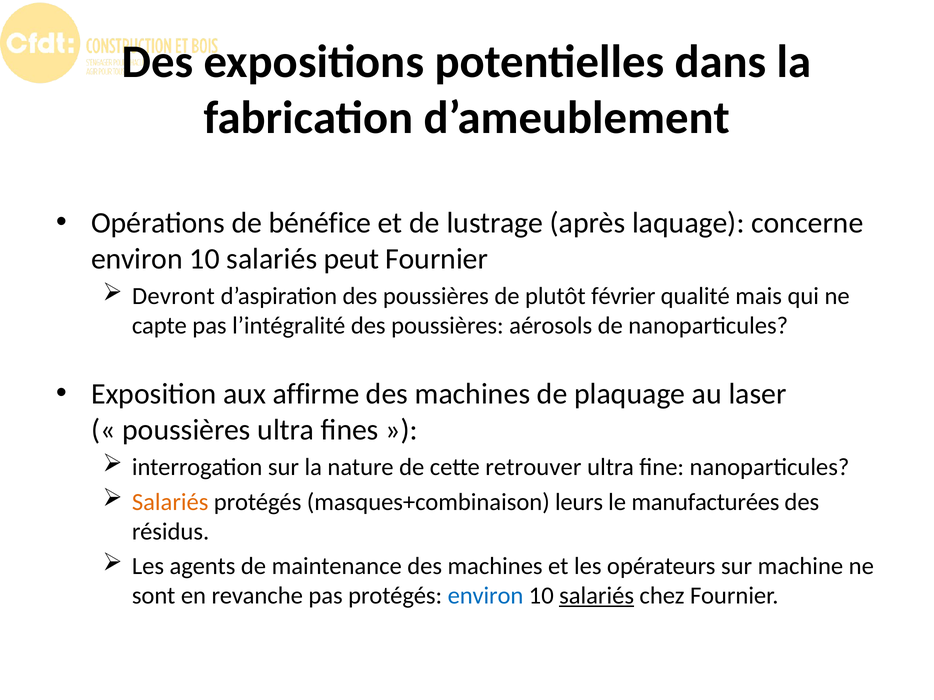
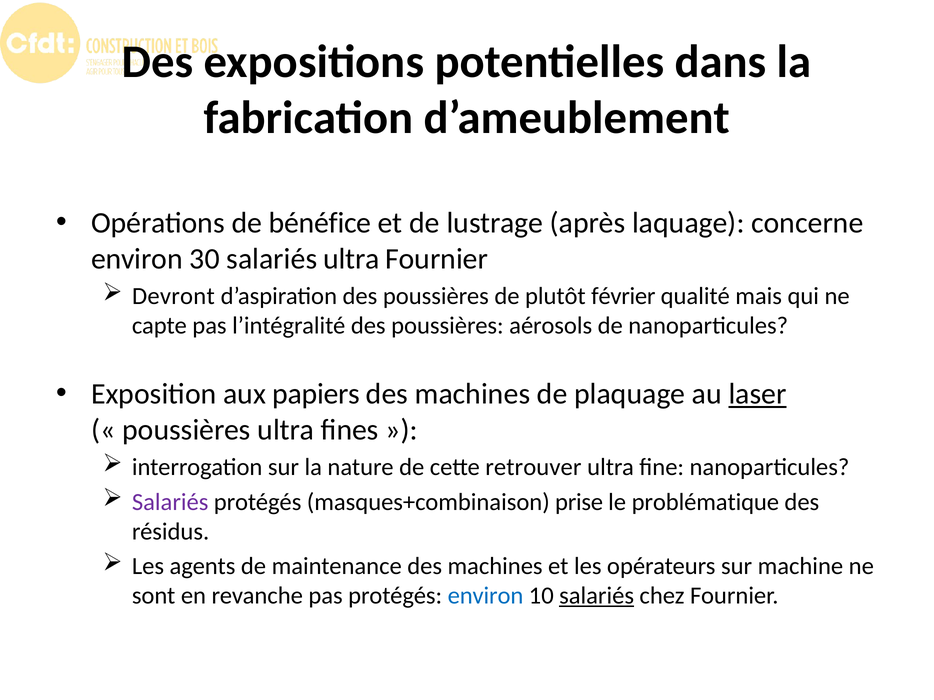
10: 10 -> 30 (205, 259)
salariés peut: peut -> ultra (351, 259)
affirme: affirme -> papiers (316, 394)
laser underline: none -> present (758, 394)
Salariés colour: orange -> purple (170, 502)
leurs: leurs -> prise (579, 502)
manufacturées: manufacturées -> problématique (705, 502)
